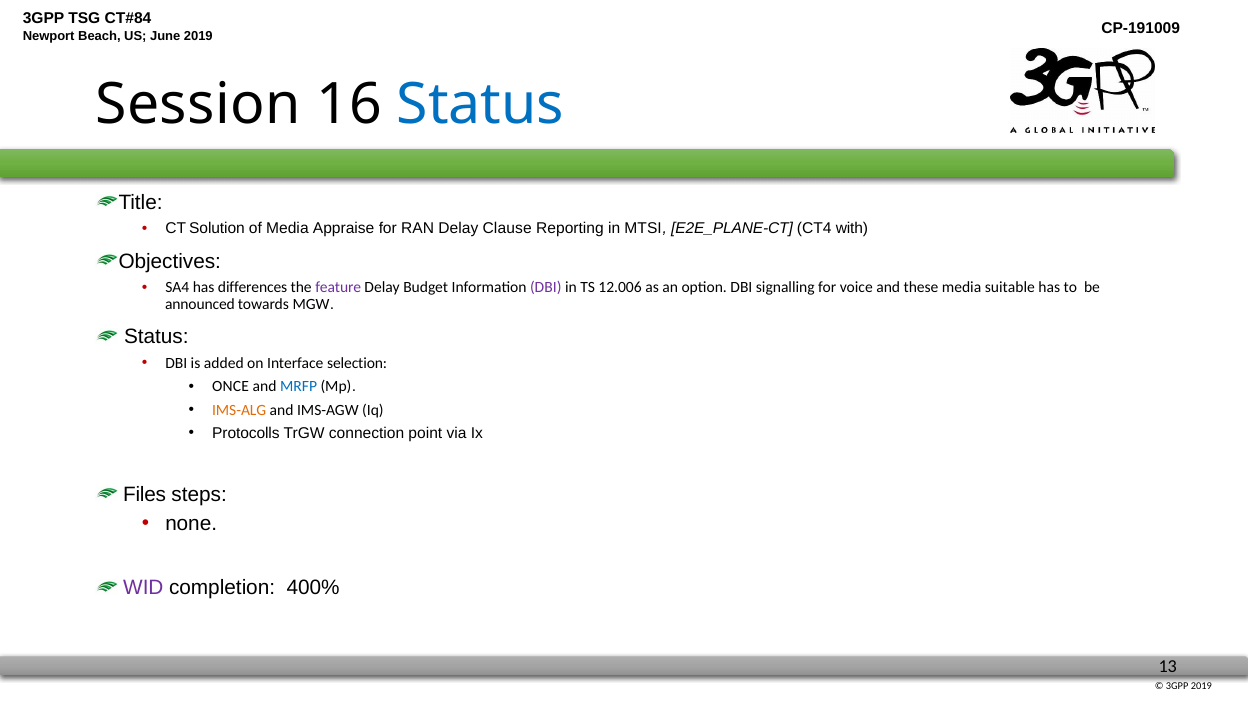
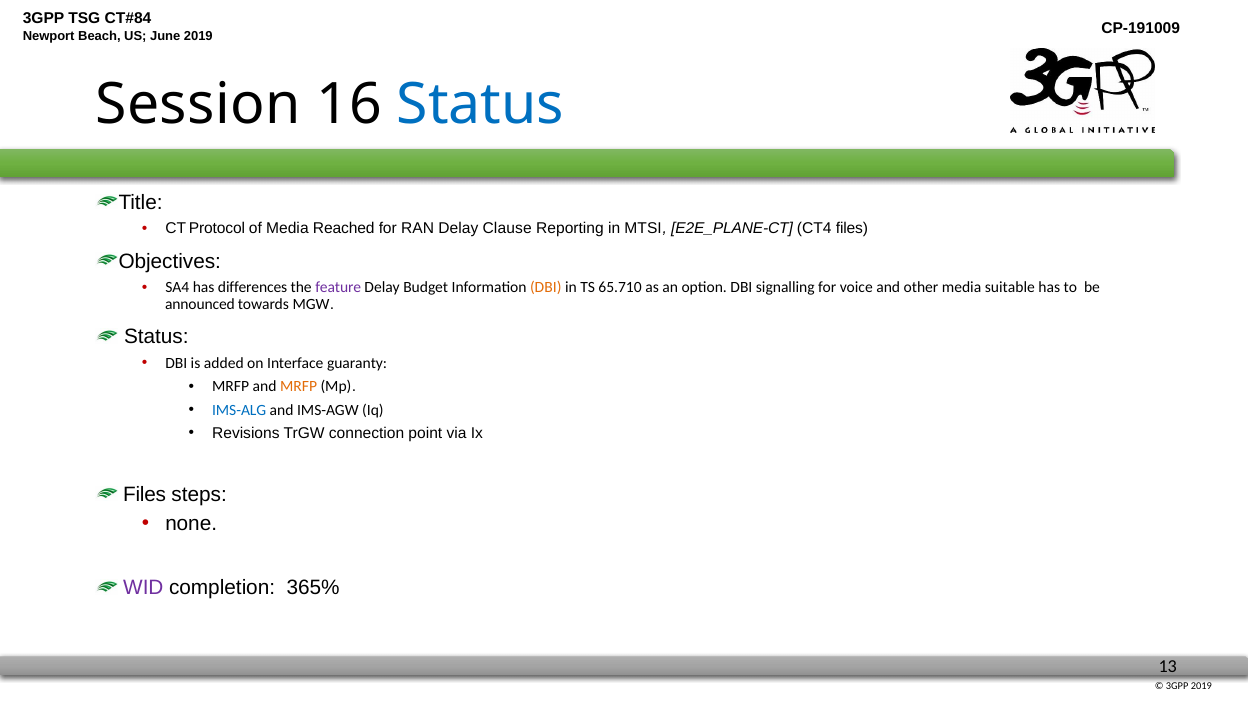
Solution: Solution -> Protocol (217, 229)
Appraise: Appraise -> Reached (344, 229)
CT4 with: with -> files (852, 229)
DBI colour: purple -> orange (546, 288)
12.006: 12.006 -> 65.710 (620, 288)
these: these -> other (921, 288)
selection: selection -> guaranty (357, 363)
ONCE: ONCE -> MRFP (231, 387)
MRFP colour: blue -> orange (299, 387)
IMS-ALG colour: orange -> blue (239, 410)
Protocolls: Protocolls -> Revisions (246, 433)
400%: 400% -> 365% (313, 588)
